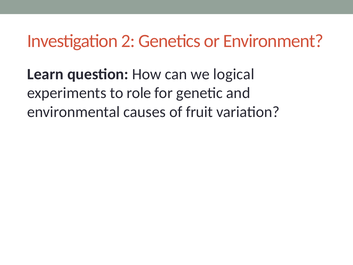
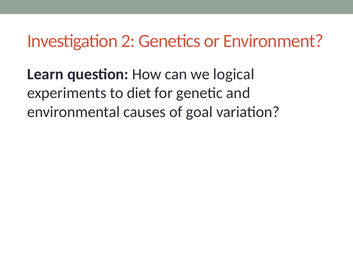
role: role -> diet (139, 93)
fruit: fruit -> goal (199, 112)
